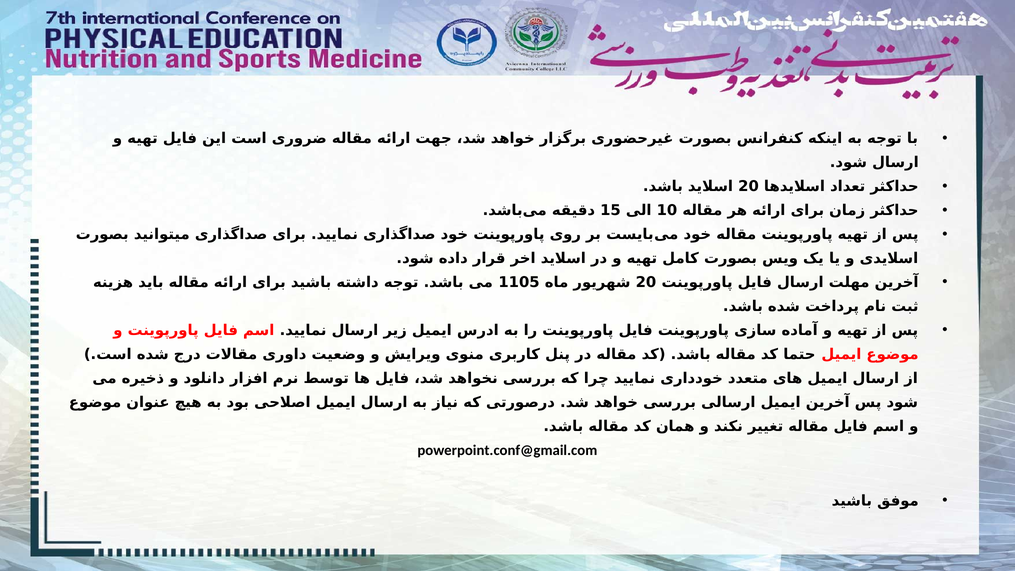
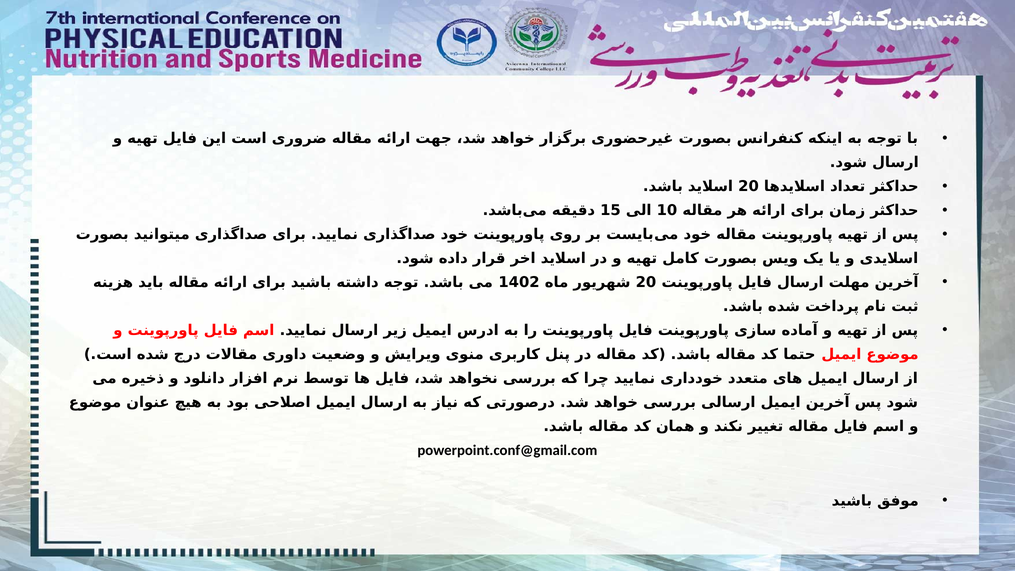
1105: 1105 -> 1402 (519, 282)
